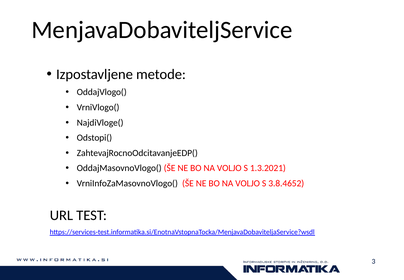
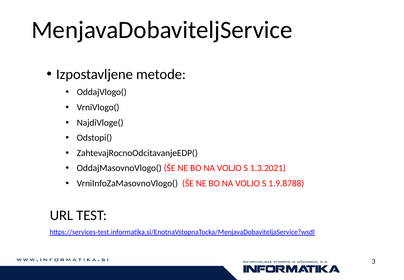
3.8.4652: 3.8.4652 -> 1.9.8788 (286, 183)
